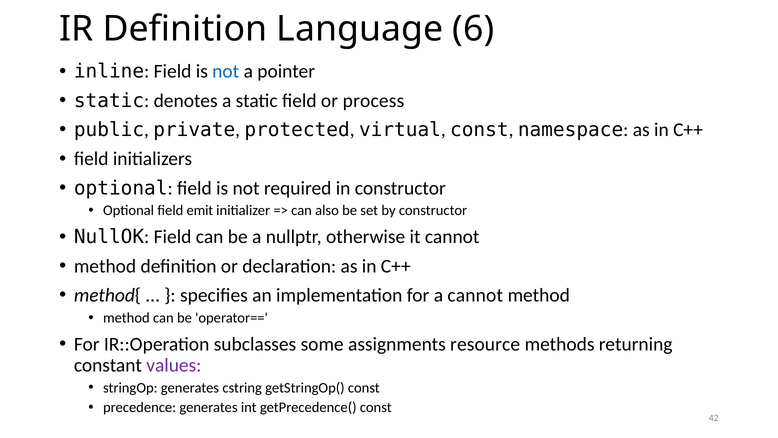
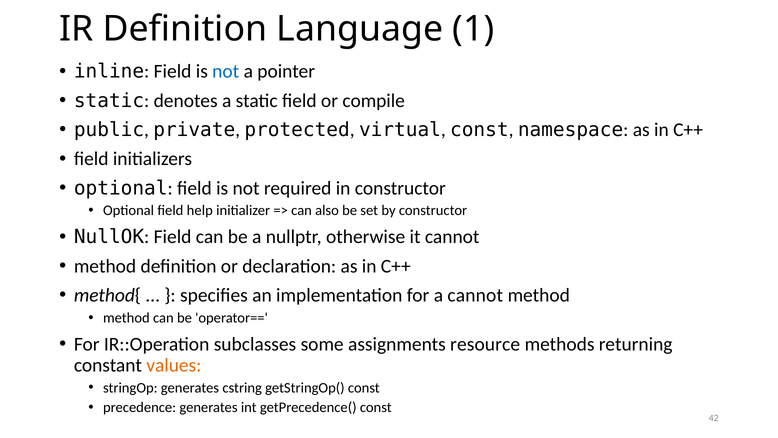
6: 6 -> 1 (473, 29)
process: process -> compile (374, 101)
emit: emit -> help (200, 210)
values colour: purple -> orange (174, 365)
